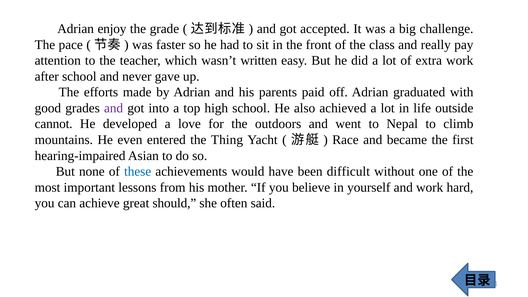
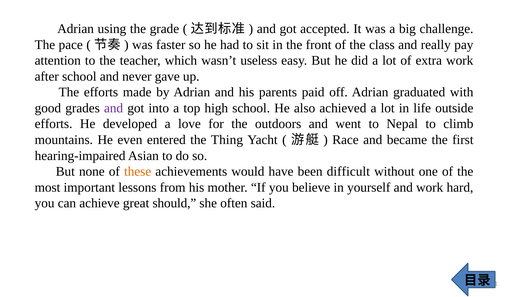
enjoy: enjoy -> using (112, 29)
written: written -> useless (259, 61)
cannot: cannot -> efforts (54, 124)
these colour: blue -> orange (138, 171)
